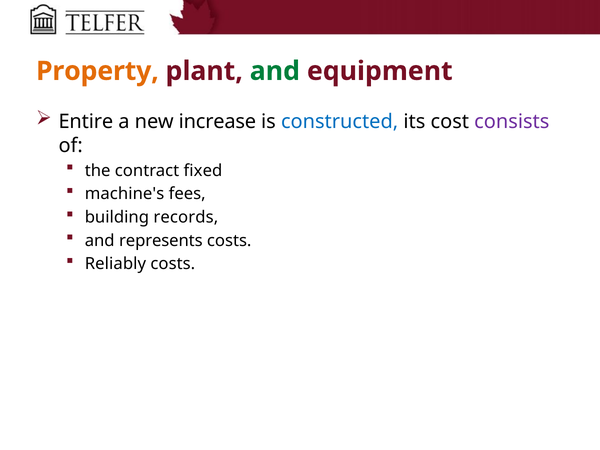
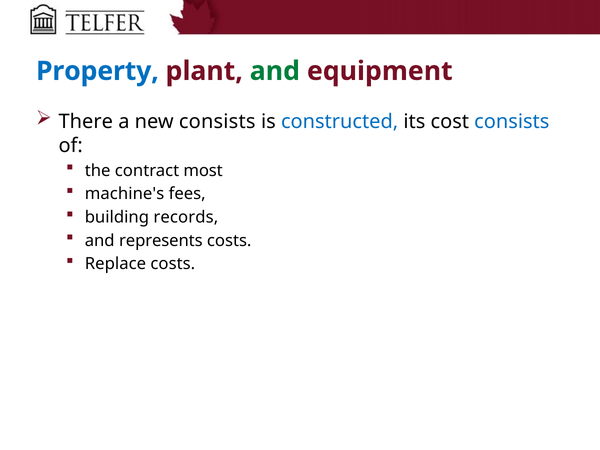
Property colour: orange -> blue (97, 71)
Entire: Entire -> There (86, 121)
new increase: increase -> consists (217, 121)
consists colour: purple -> blue (512, 121)
fixed: fixed -> most (203, 171)
Reliably: Reliably -> Replace (115, 264)
